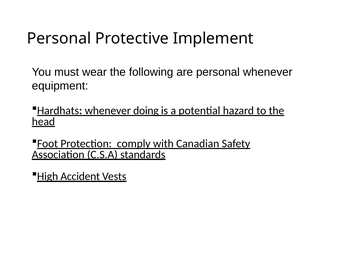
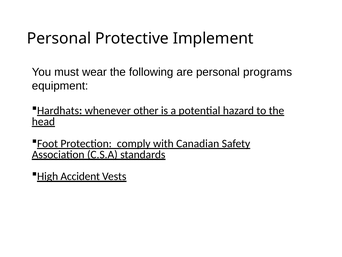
personal whenever: whenever -> programs (268, 72)
doing: doing -> other (146, 110)
